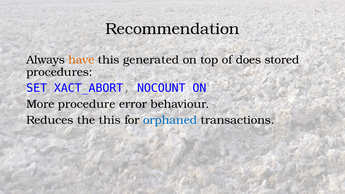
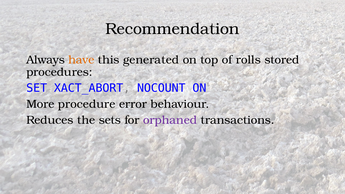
does: does -> rolls (248, 60)
the this: this -> sets (110, 120)
orphaned colour: blue -> purple (170, 120)
